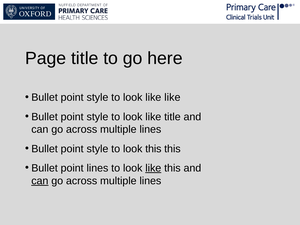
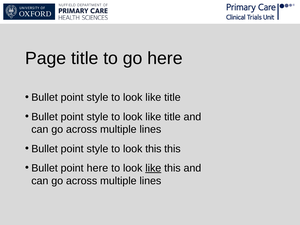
like: like -> title (172, 98)
point lines: lines -> here (97, 168)
can underline: present -> none (40, 181)
